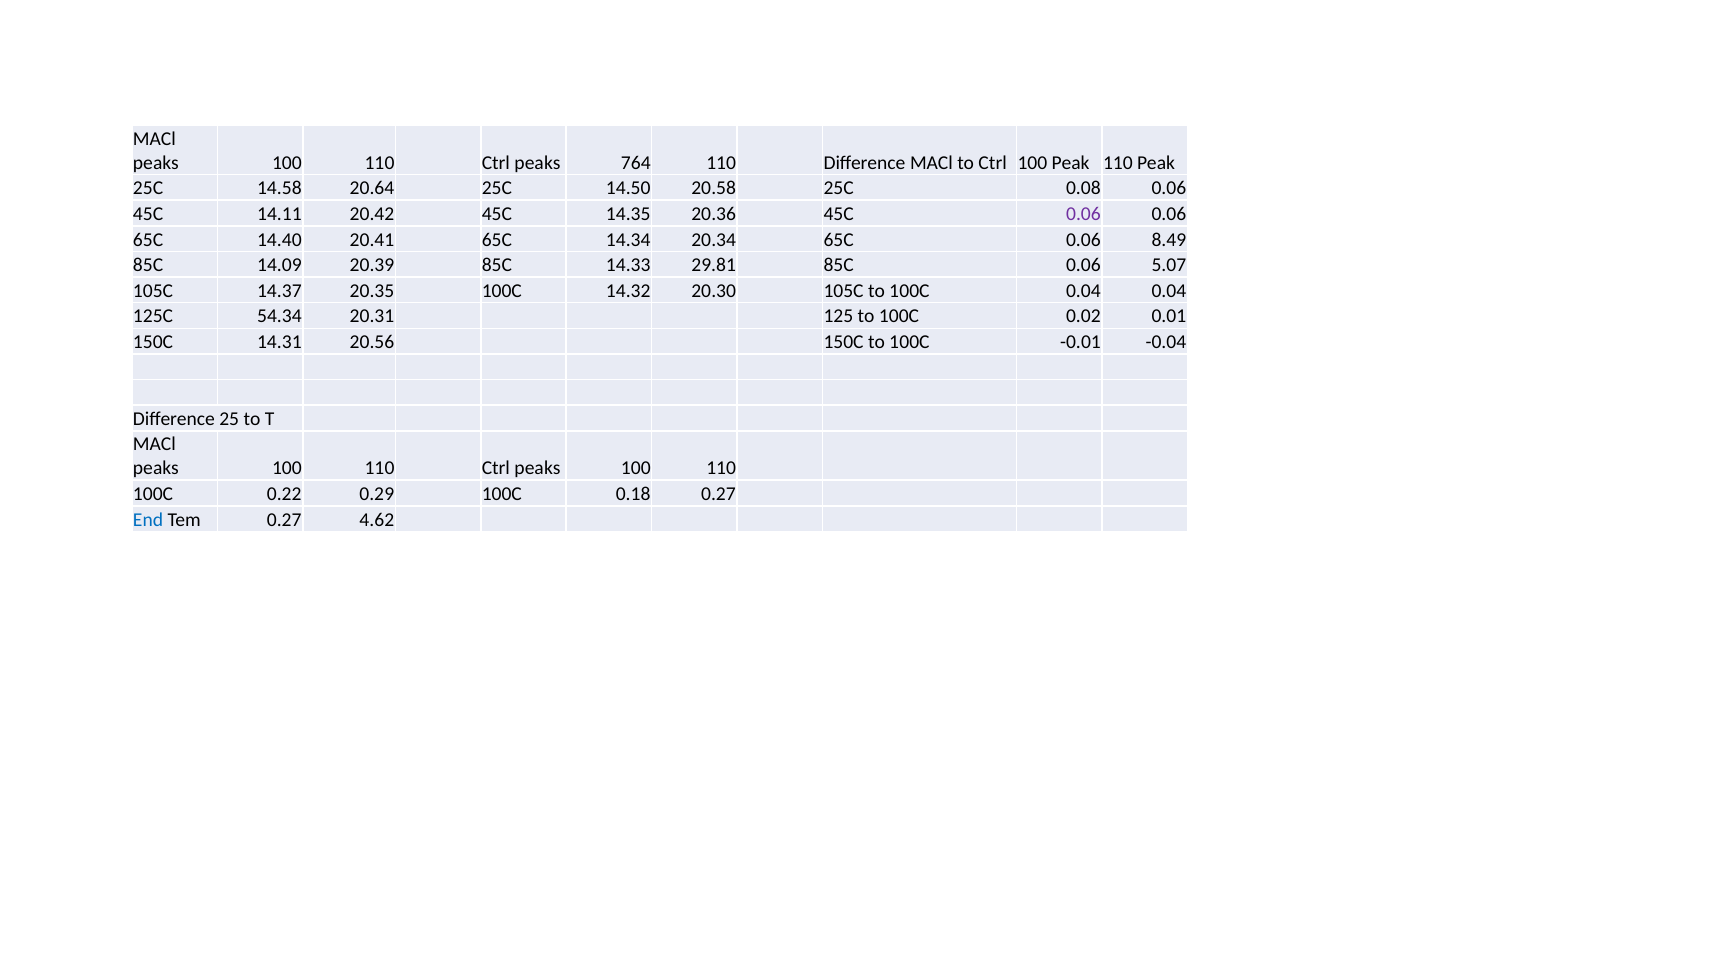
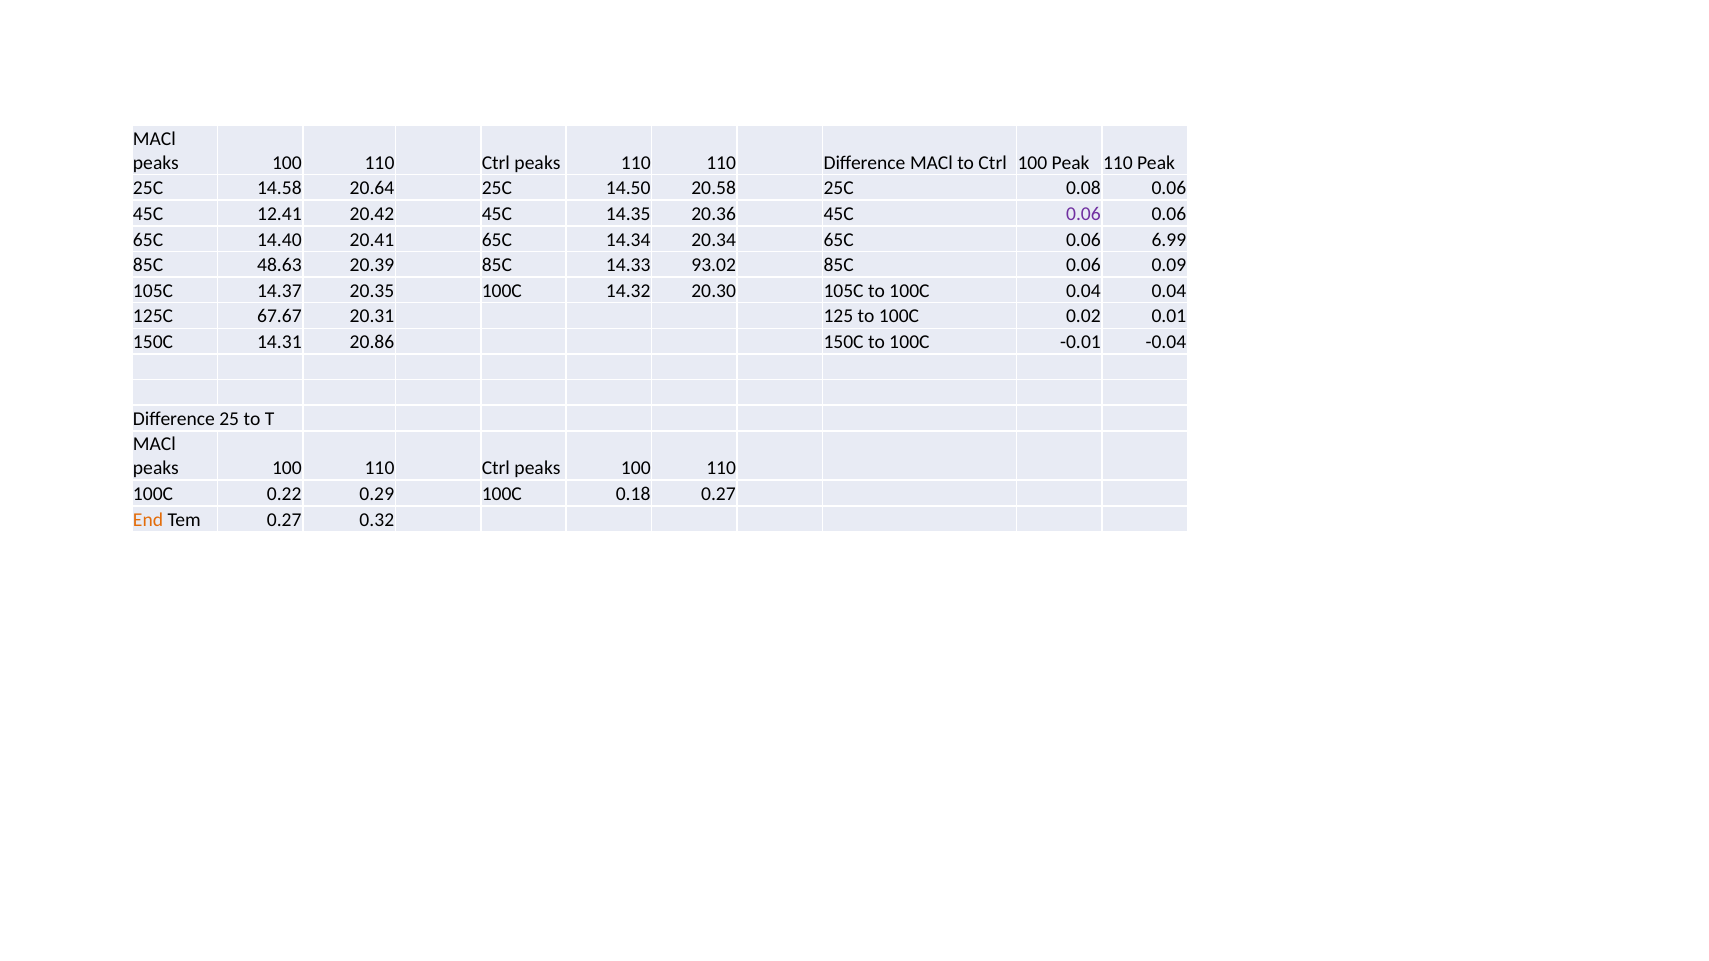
peaks 764: 764 -> 110 (636, 163)
14.11: 14.11 -> 12.41 (279, 214)
8.49: 8.49 -> 6.99 (1169, 240)
14.09: 14.09 -> 48.63 (279, 265)
29.81: 29.81 -> 93.02 (714, 265)
5.07: 5.07 -> 0.09 (1169, 265)
54.34: 54.34 -> 67.67 (279, 317)
20.56: 20.56 -> 20.86 (372, 342)
End colour: blue -> orange (148, 520)
4.62: 4.62 -> 0.32 (377, 520)
